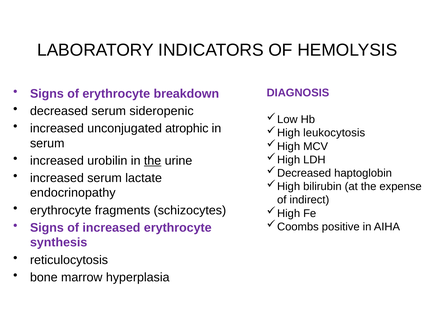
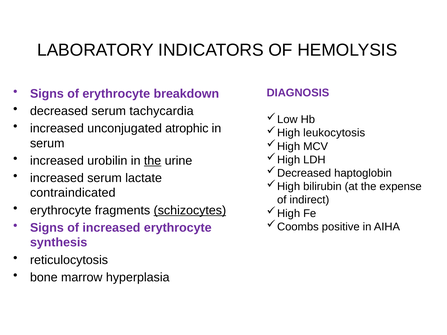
sideropenic: sideropenic -> tachycardia (162, 111)
endocrinopathy: endocrinopathy -> contraindicated (73, 193)
schizocytes underline: none -> present (190, 210)
